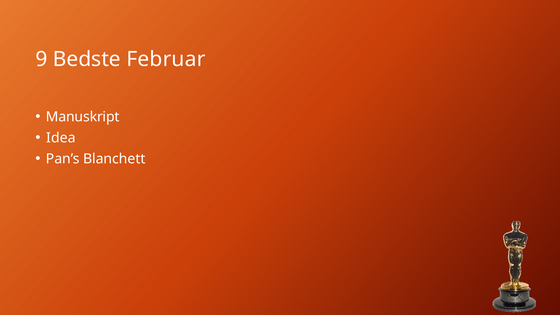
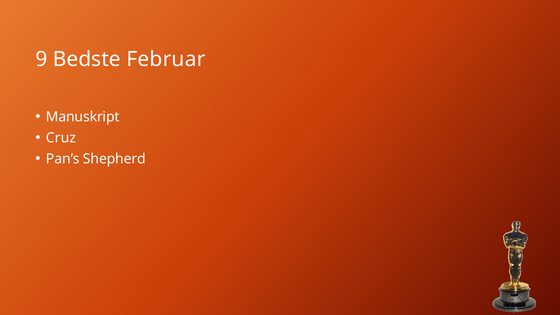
Idea: Idea -> Cruz (61, 138)
Blanchett: Blanchett -> Shepherd (114, 159)
